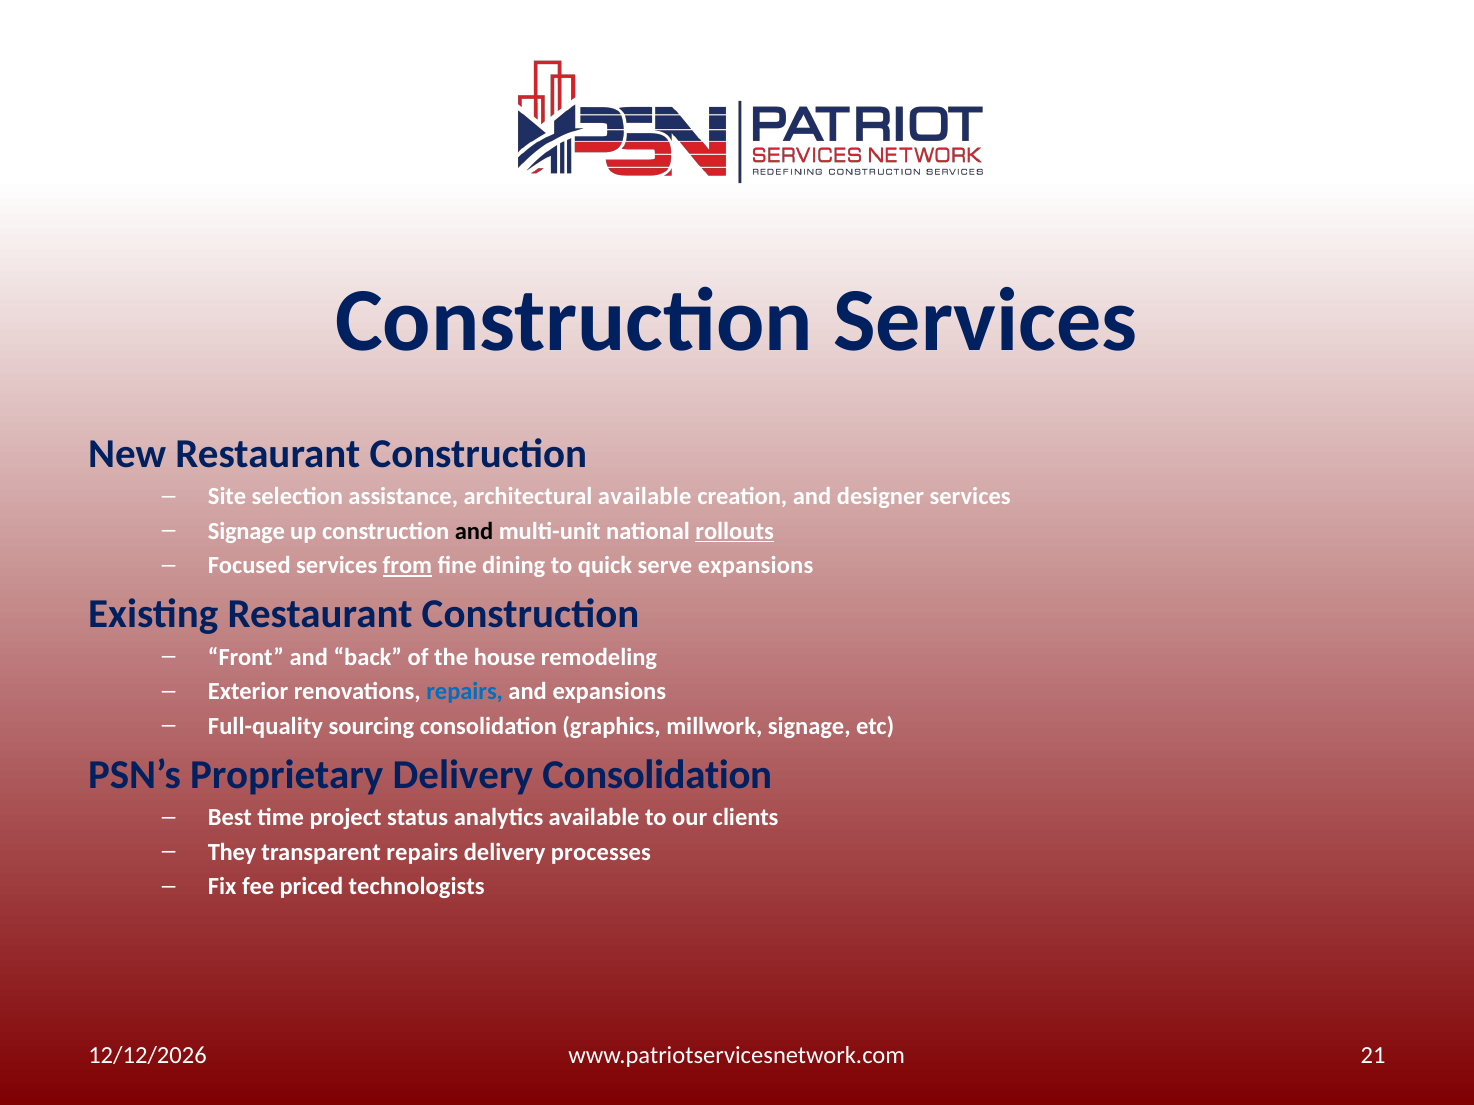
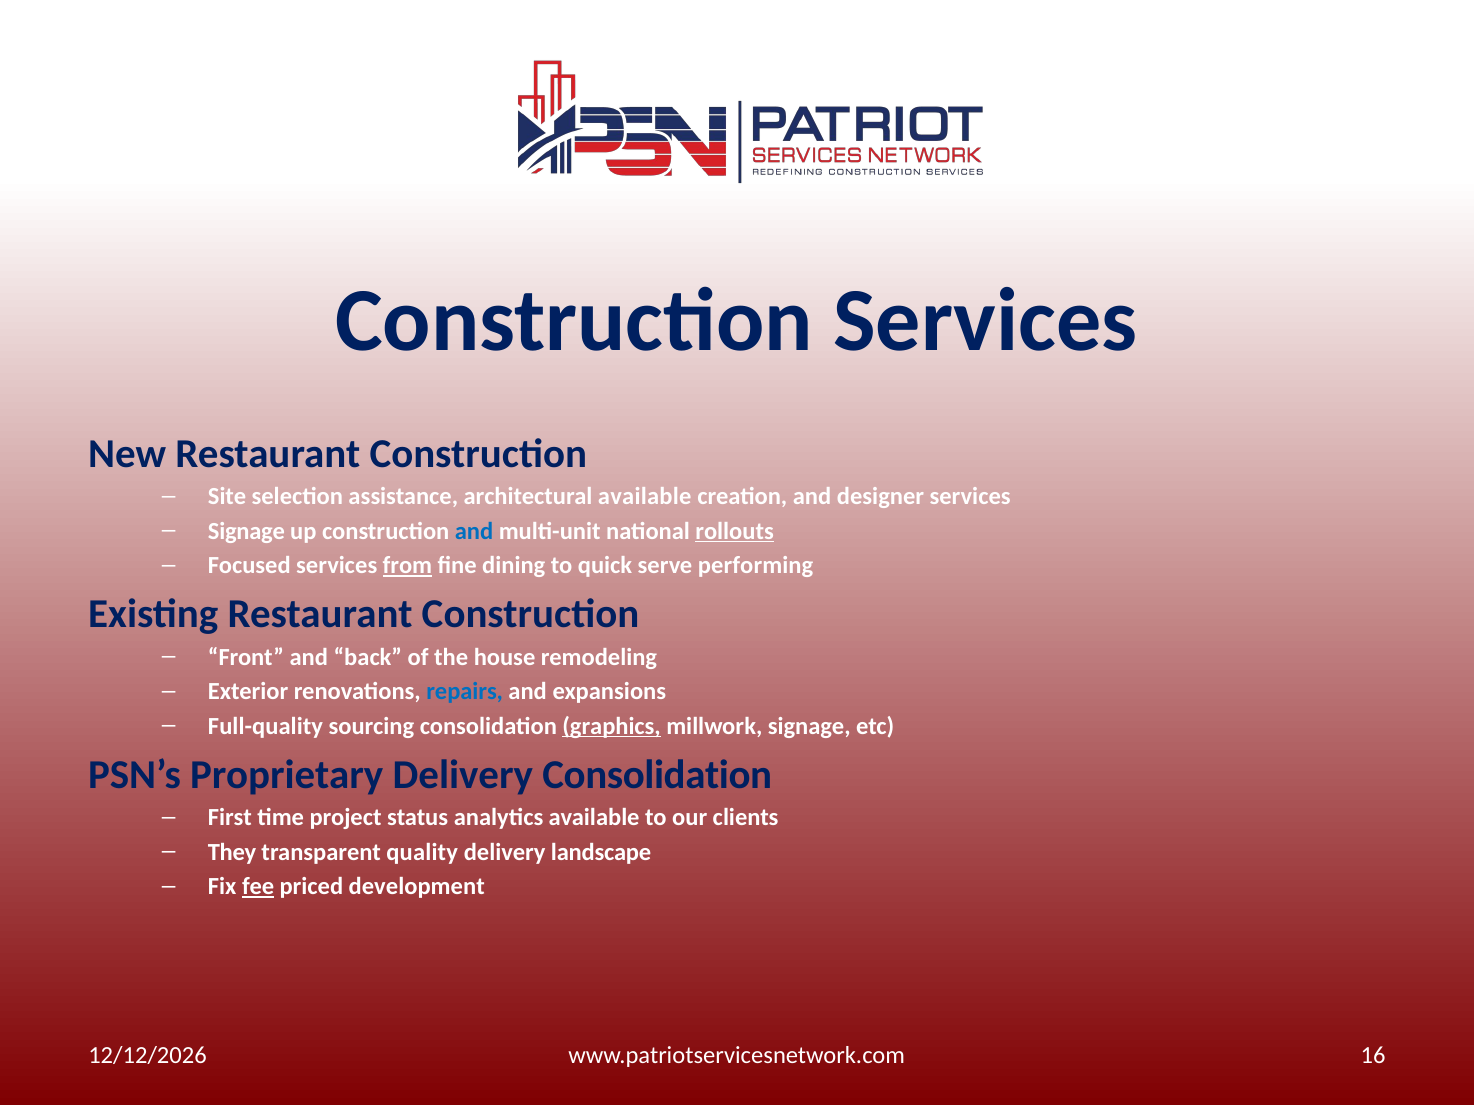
and colour: black -> blue (474, 531)
serve expansions: expansions -> performing (756, 566)
graphics underline: none -> present (612, 726)
Best: Best -> First (230, 818)
transparent repairs: repairs -> quality (422, 853)
processes: processes -> landscape (601, 853)
fee underline: none -> present (258, 887)
technologists: technologists -> development (417, 887)
21: 21 -> 16 (1373, 1056)
